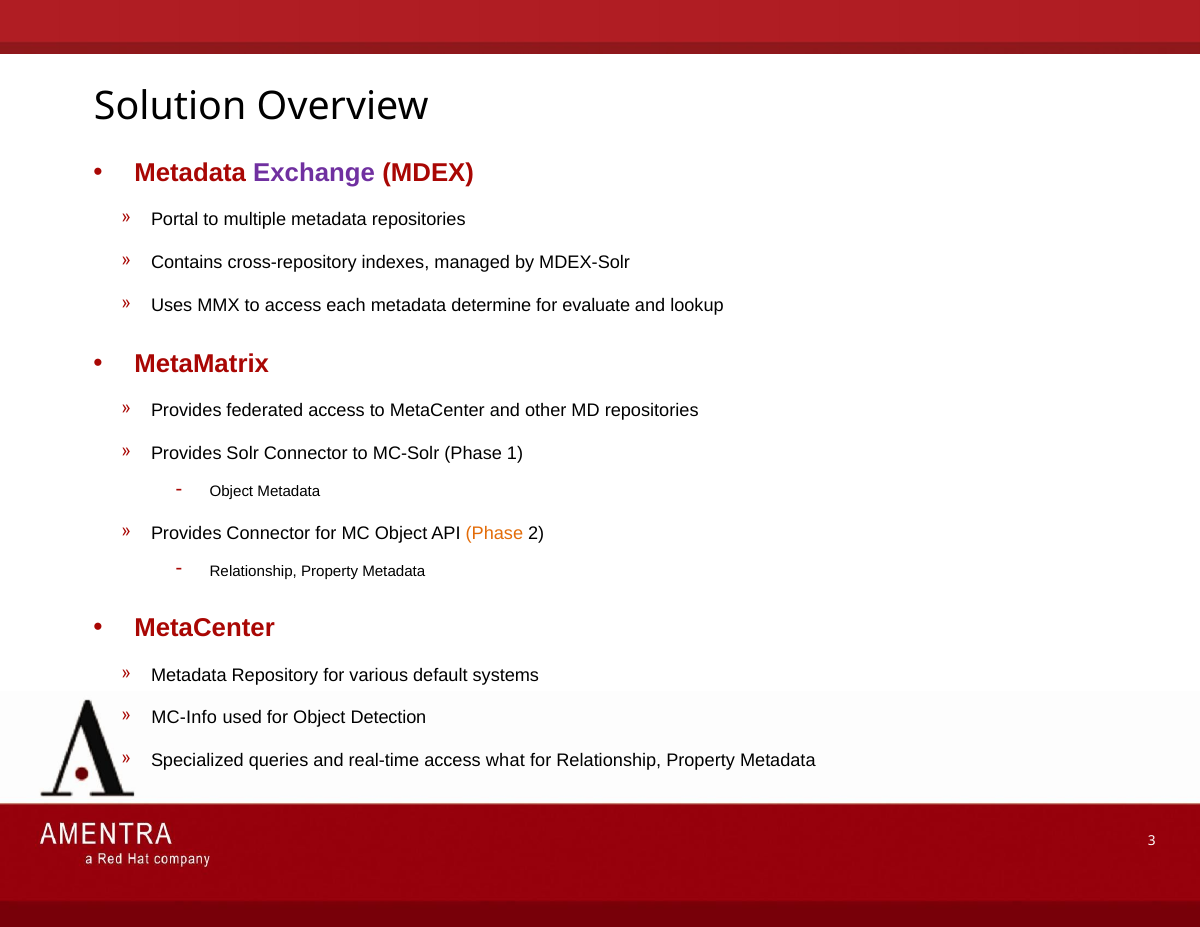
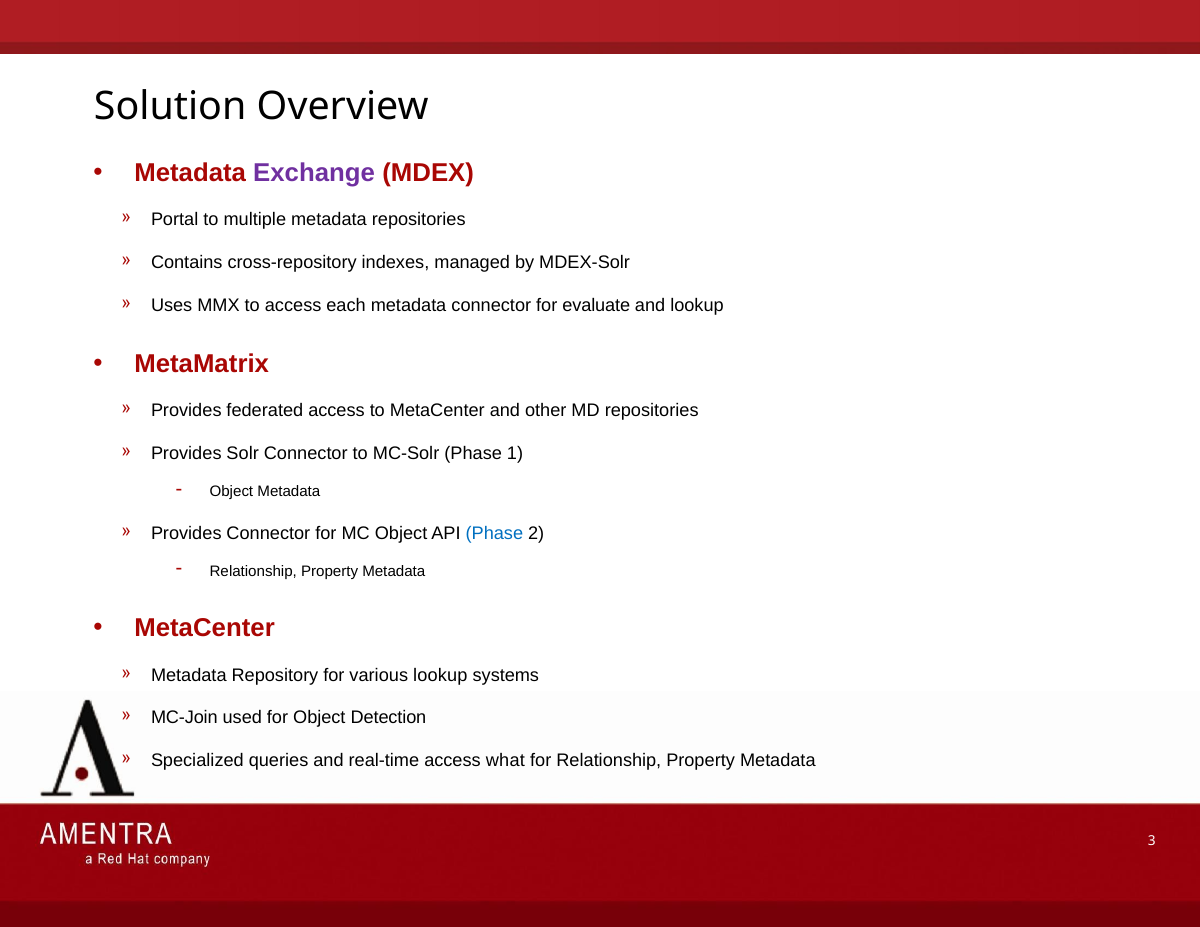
metadata determine: determine -> connector (491, 306)
Phase colour: orange -> blue (494, 533)
various default: default -> lookup (440, 675)
MC-Info: MC-Info -> MC-Join (184, 718)
